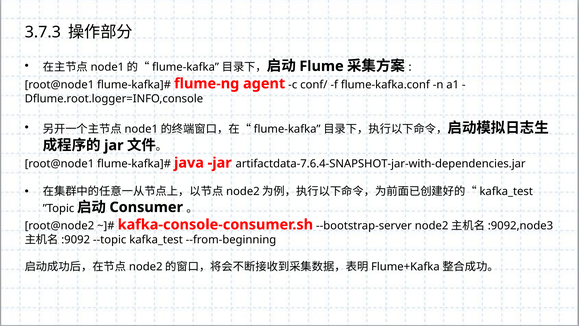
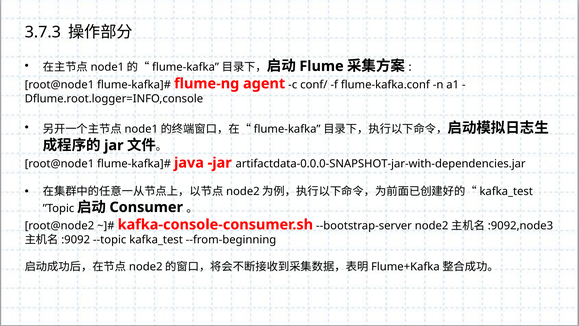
artifactdata-7.6.4-SNAPSHOT-jar-with-dependencies.jar: artifactdata-7.6.4-SNAPSHOT-jar-with-dependencies.jar -> artifactdata-0.0.0-SNAPSHOT-jar-with-dependencies.jar (381, 164)
